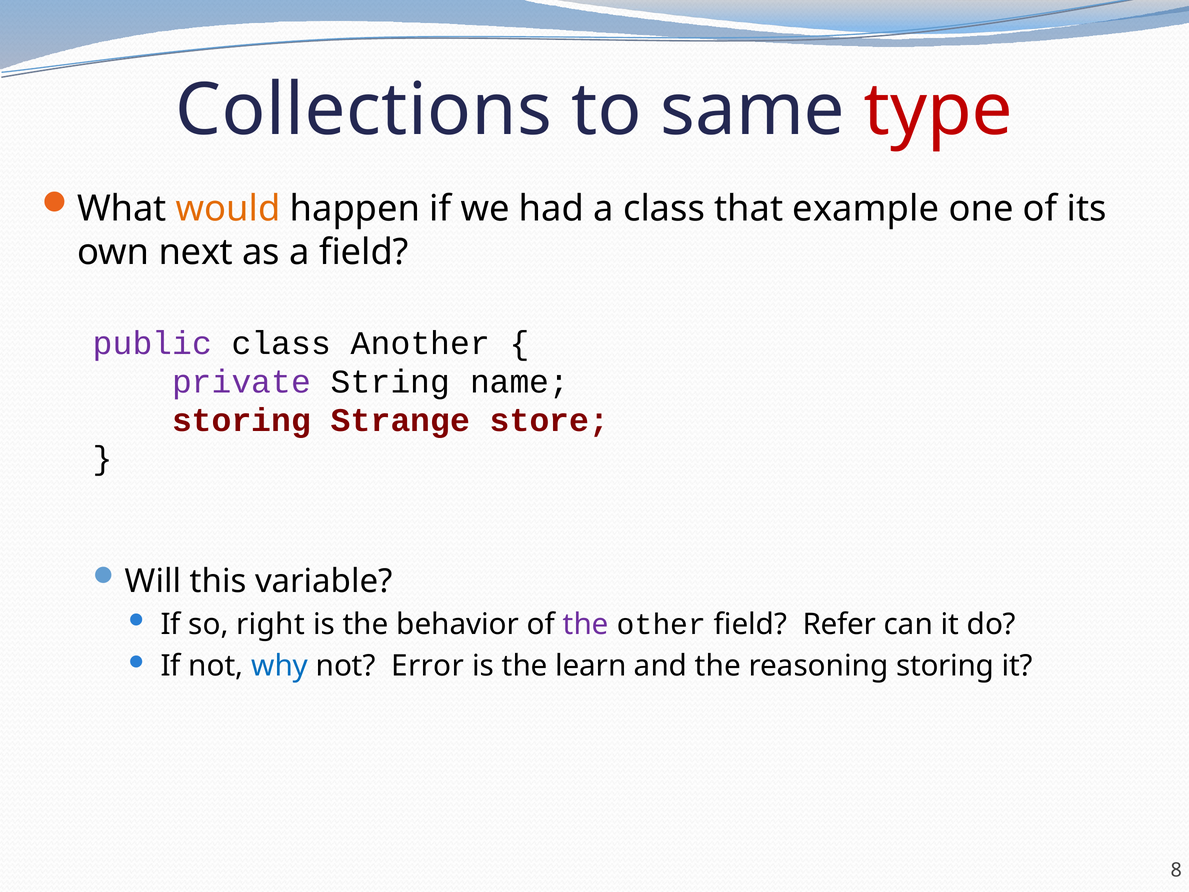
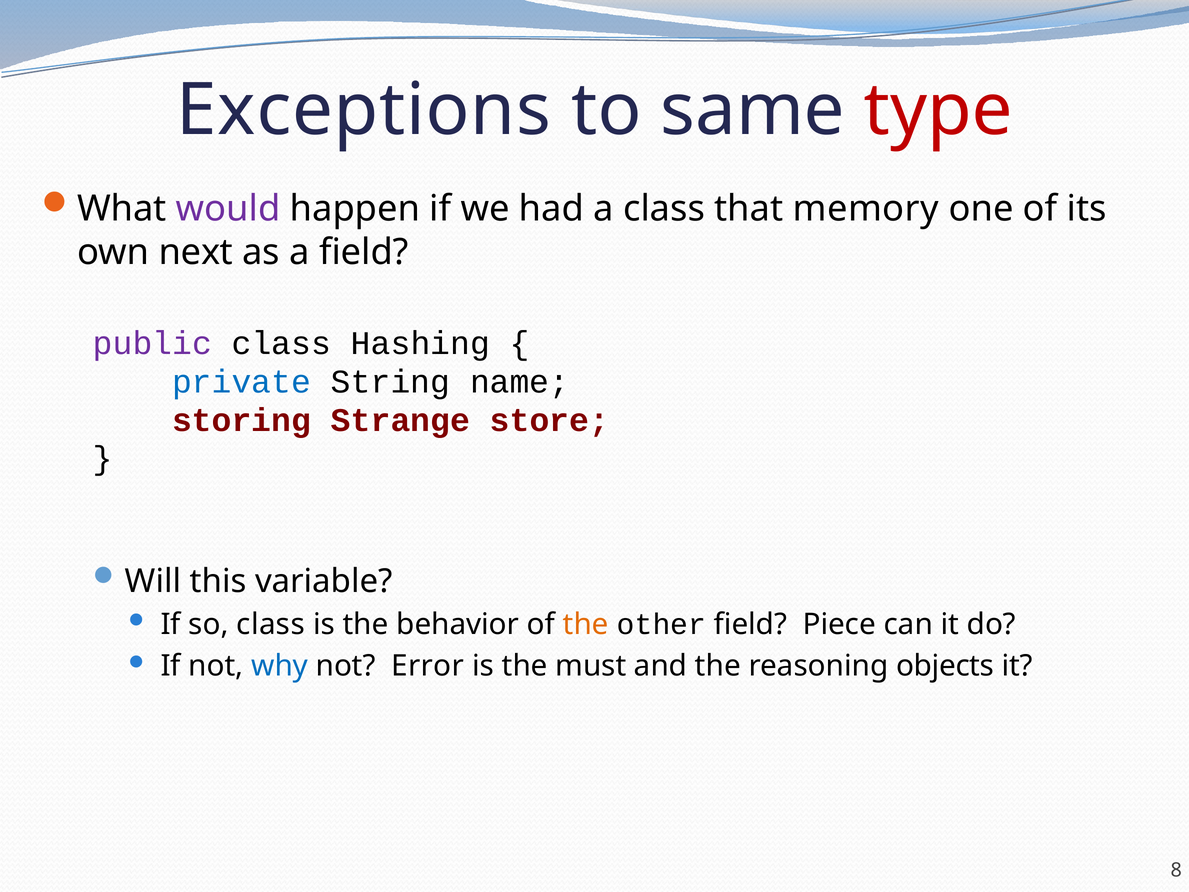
Collections: Collections -> Exceptions (364, 110)
would colour: orange -> purple (228, 209)
example: example -> memory (866, 209)
Another: Another -> Hashing (420, 343)
private colour: purple -> blue (242, 382)
so right: right -> class (271, 624)
the colour: purple -> orange (586, 624)
Refer: Refer -> Piece (839, 624)
learn: learn -> must (591, 666)
reasoning storing: storing -> objects (945, 666)
